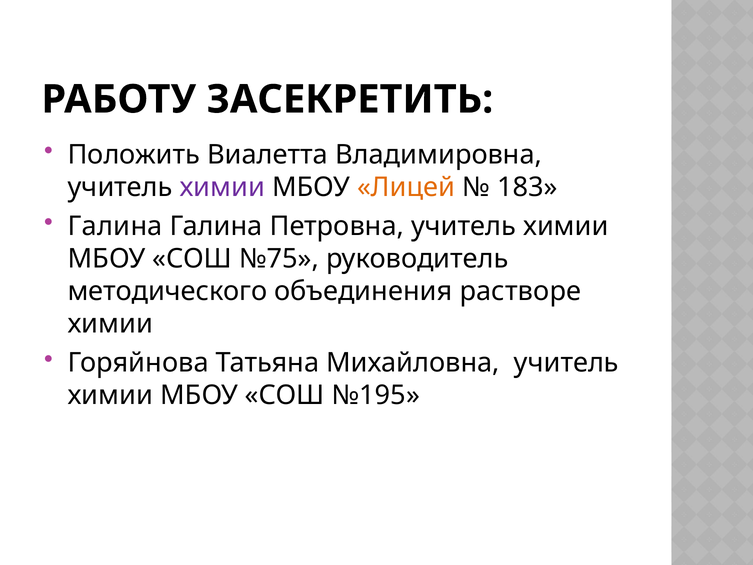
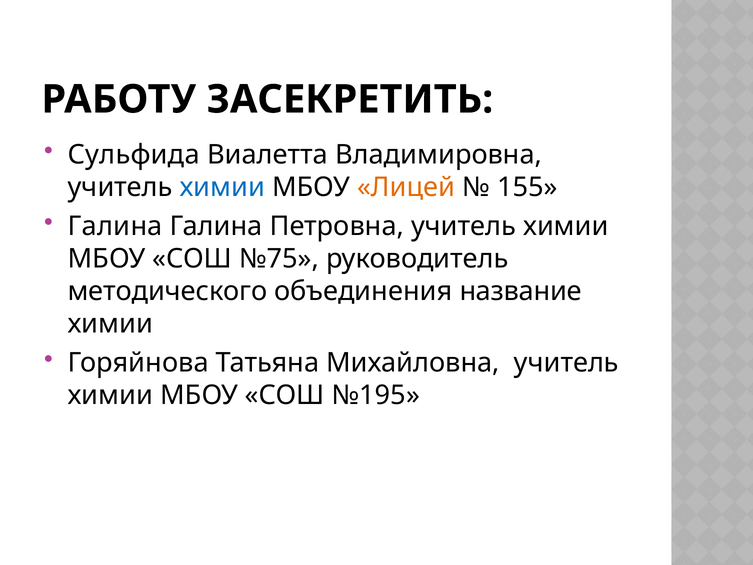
Положить: Положить -> Сульфида (134, 154)
химии colour: purple -> blue (222, 187)
183: 183 -> 155 (527, 187)
растворе: растворе -> название (521, 291)
